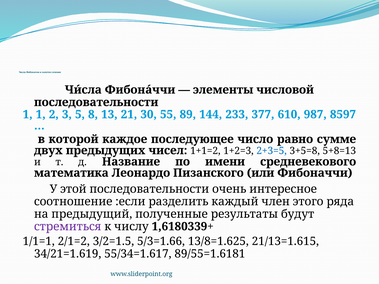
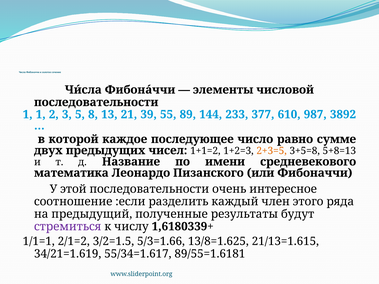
30: 30 -> 39 (149, 115)
8597: 8597 -> 3892 (343, 115)
2+3=5 colour: blue -> orange (272, 151)
